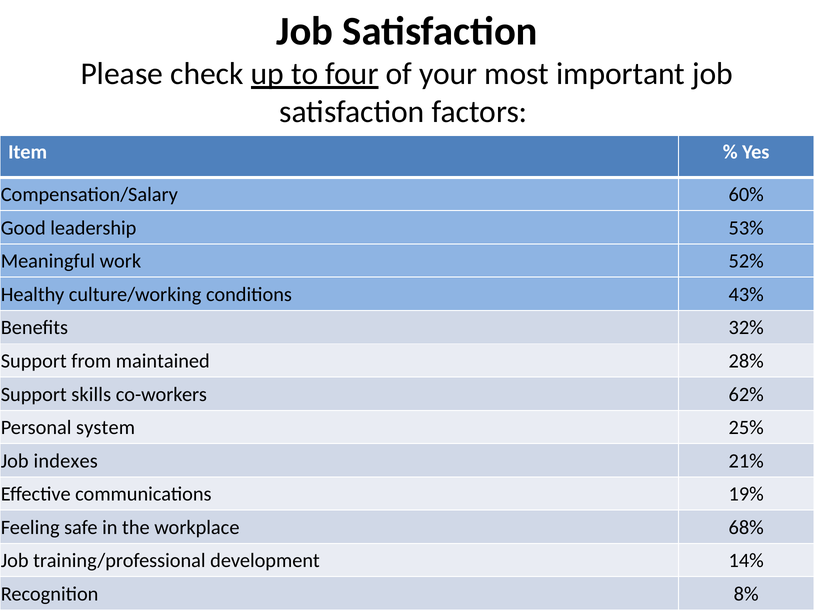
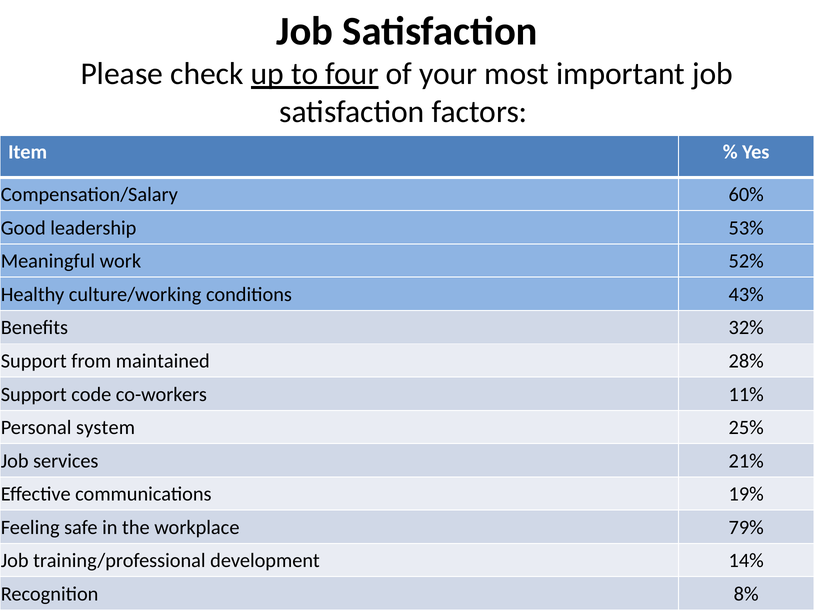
skills: skills -> code (91, 395)
62%: 62% -> 11% (746, 395)
indexes: indexes -> services (66, 461)
68%: 68% -> 79% (746, 528)
